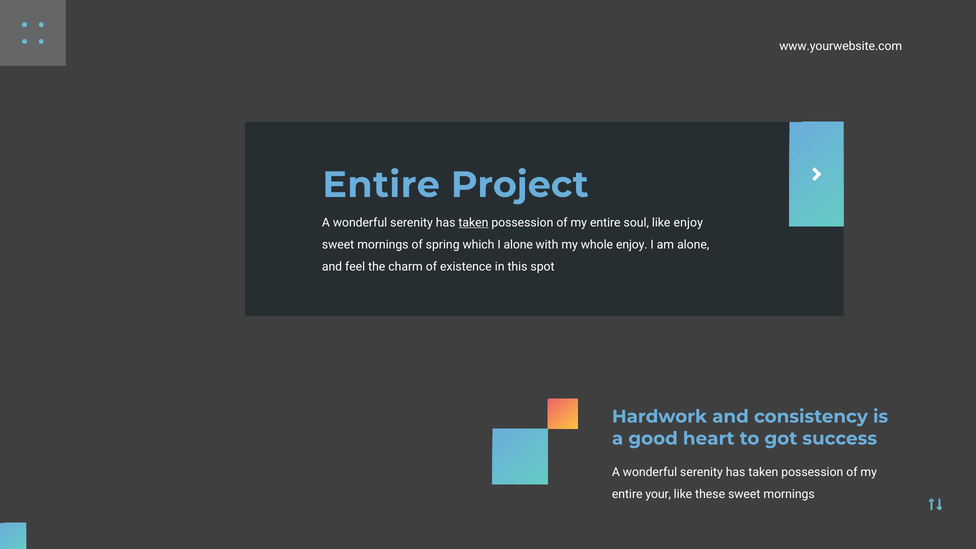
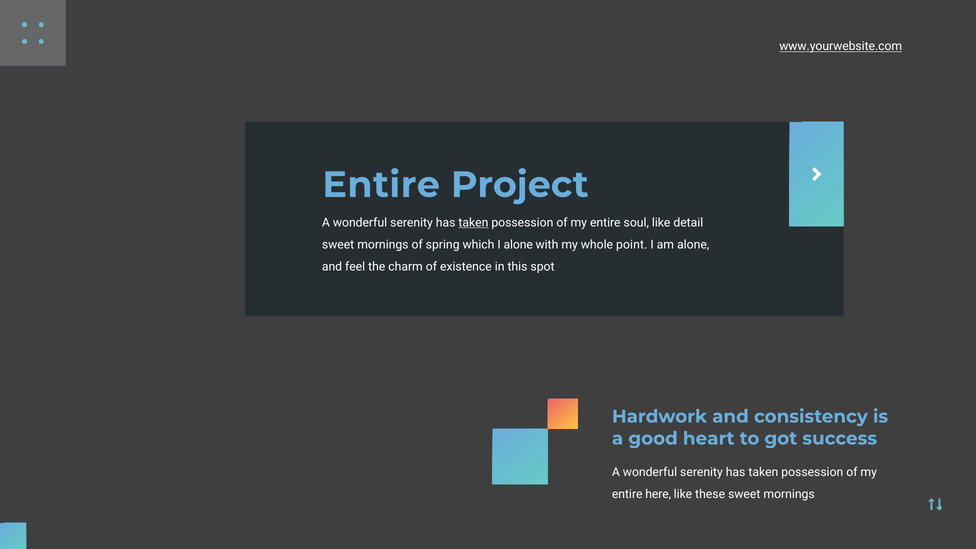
www.yourwebsite.com underline: none -> present (841, 46)
like enjoy: enjoy -> detail (688, 223)
whole enjoy: enjoy -> point (632, 245)
your: your -> here (658, 494)
